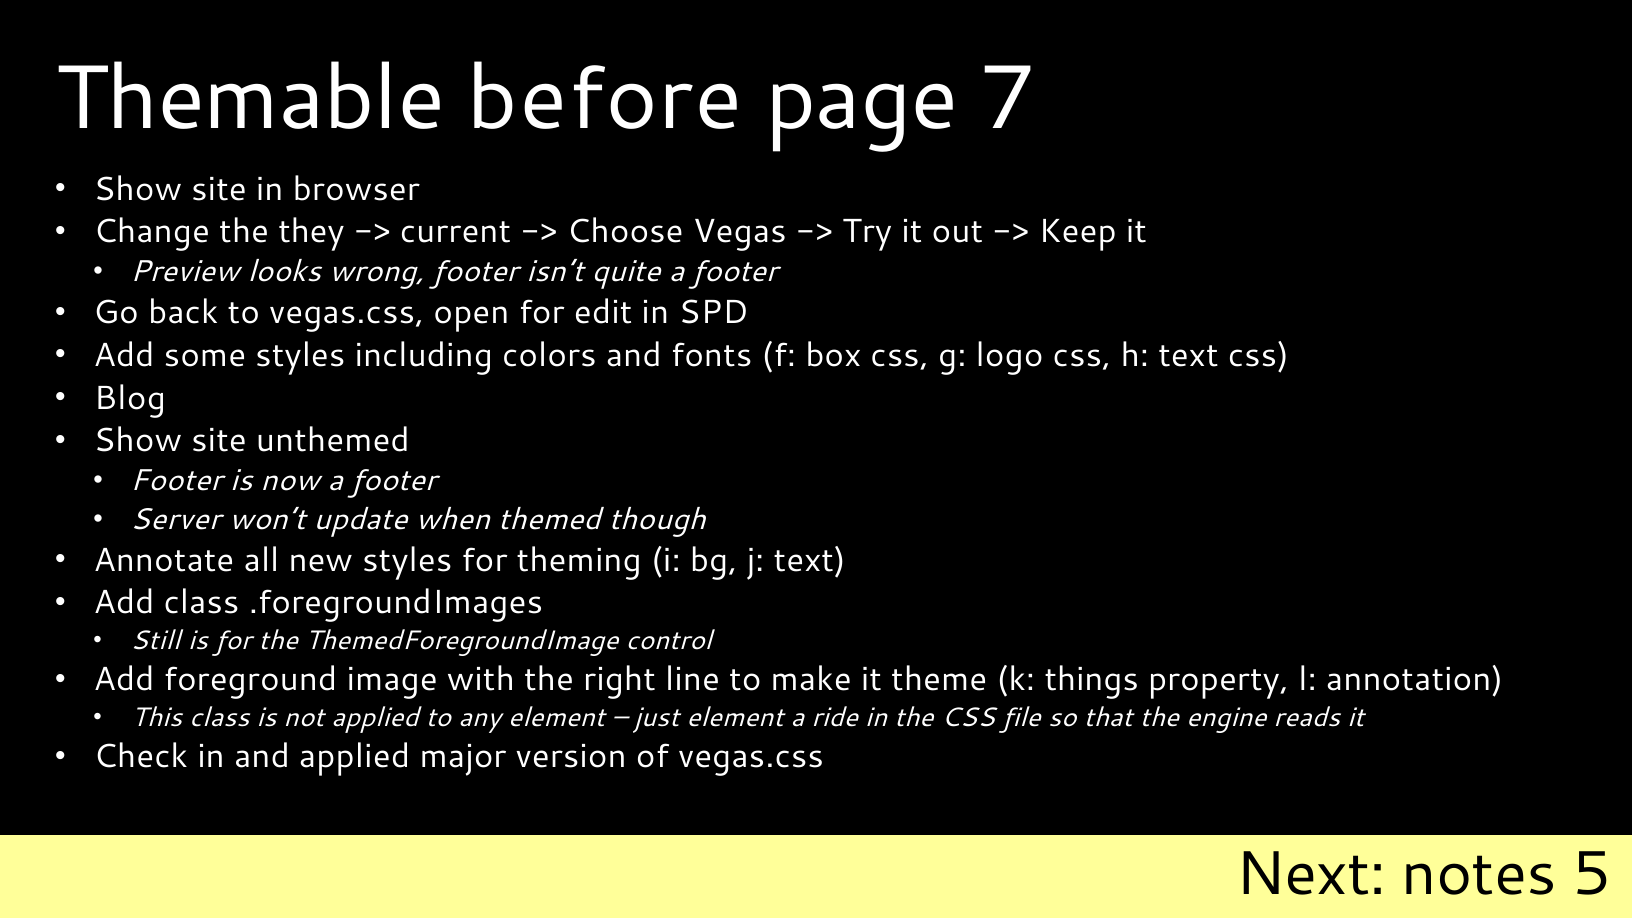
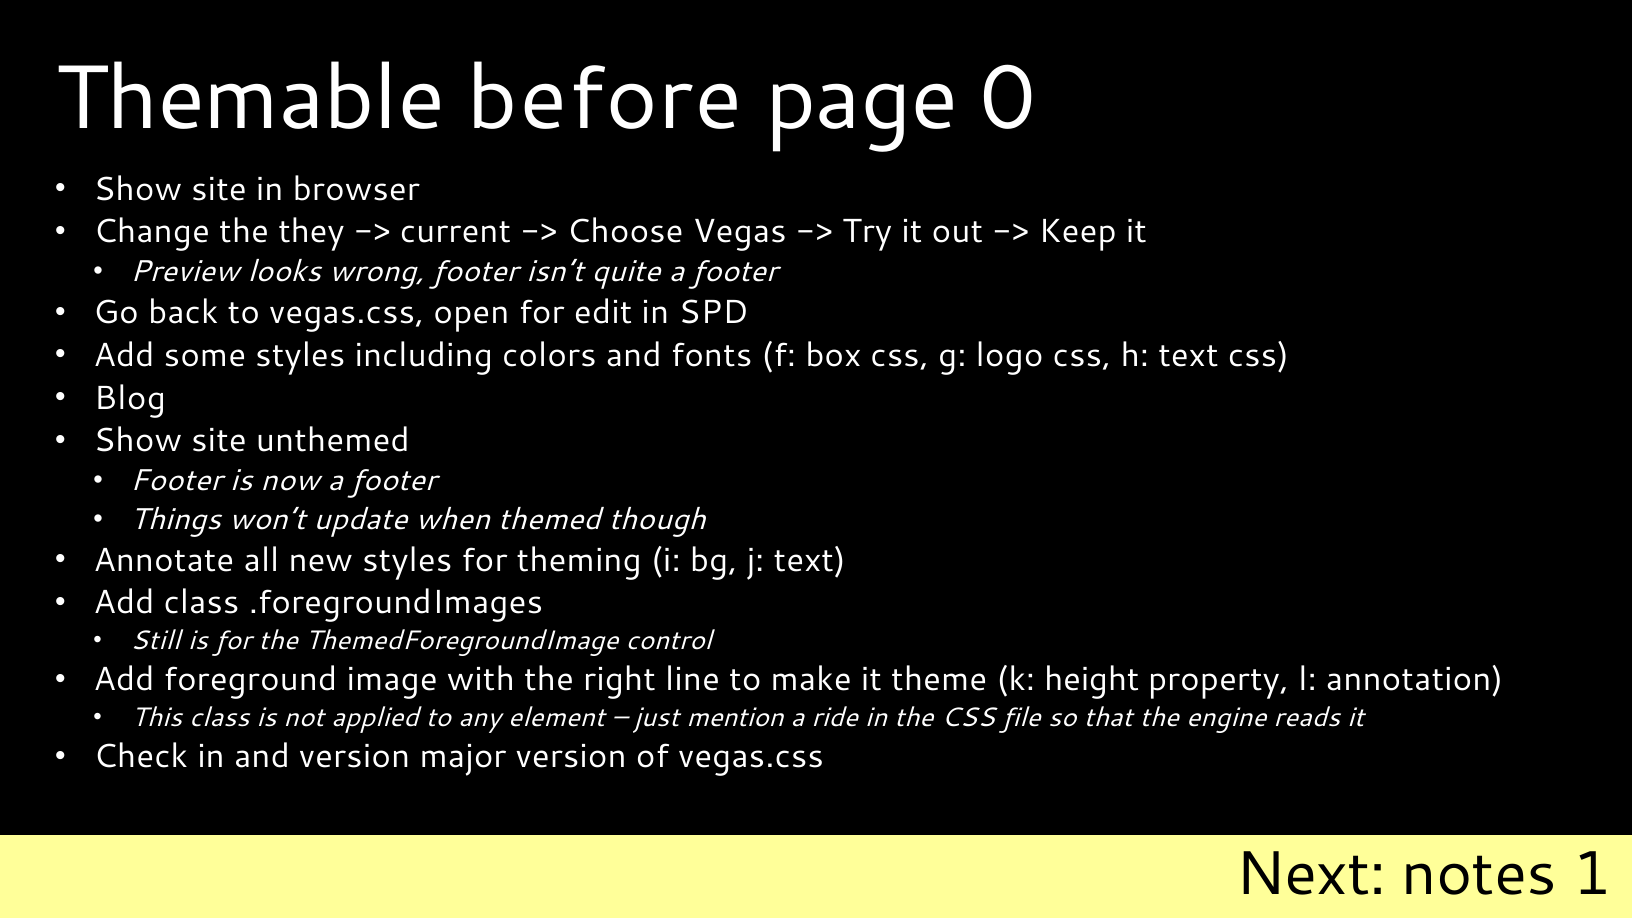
7: 7 -> 0 (1008, 99)
Server: Server -> Things (176, 519)
things: things -> height (1092, 680)
just element: element -> mention (735, 717)
and applied: applied -> version (355, 756)
5: 5 -> 1 (1592, 874)
